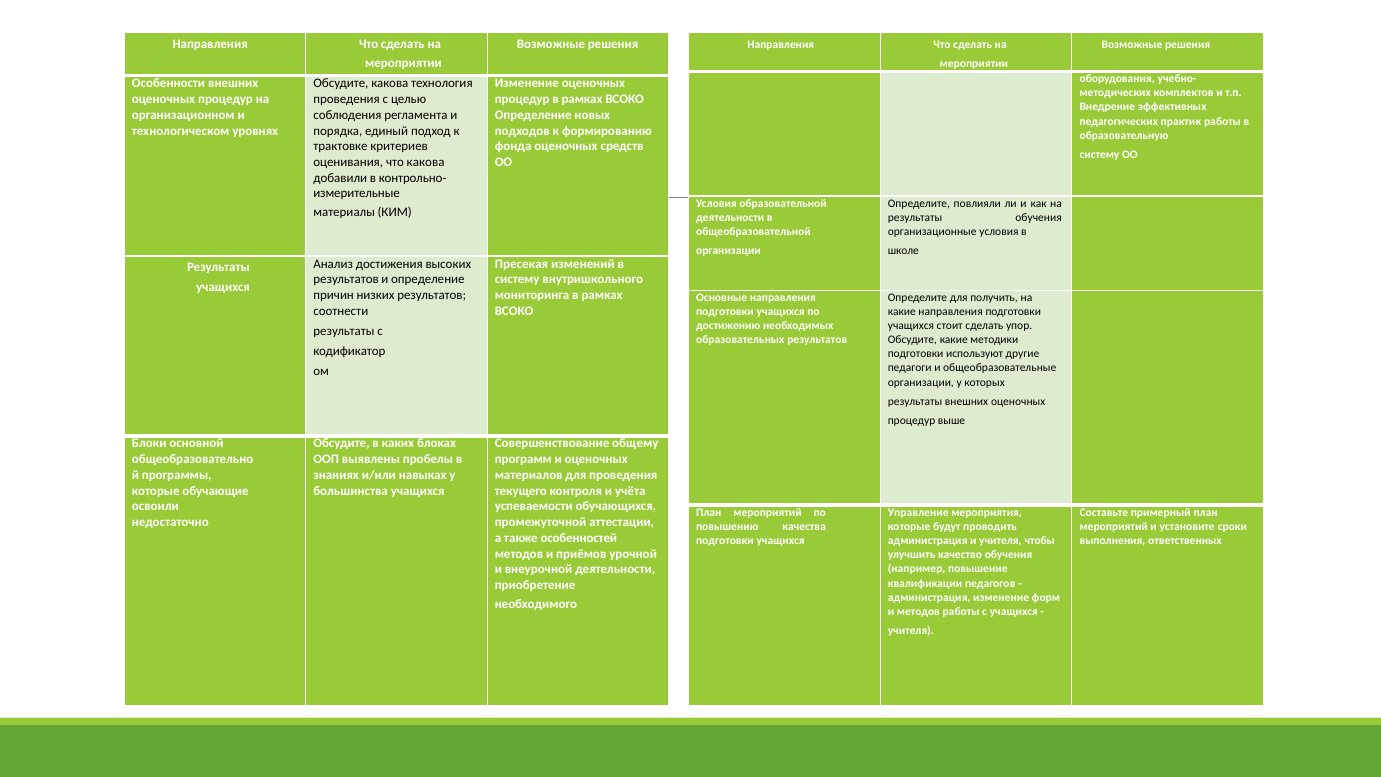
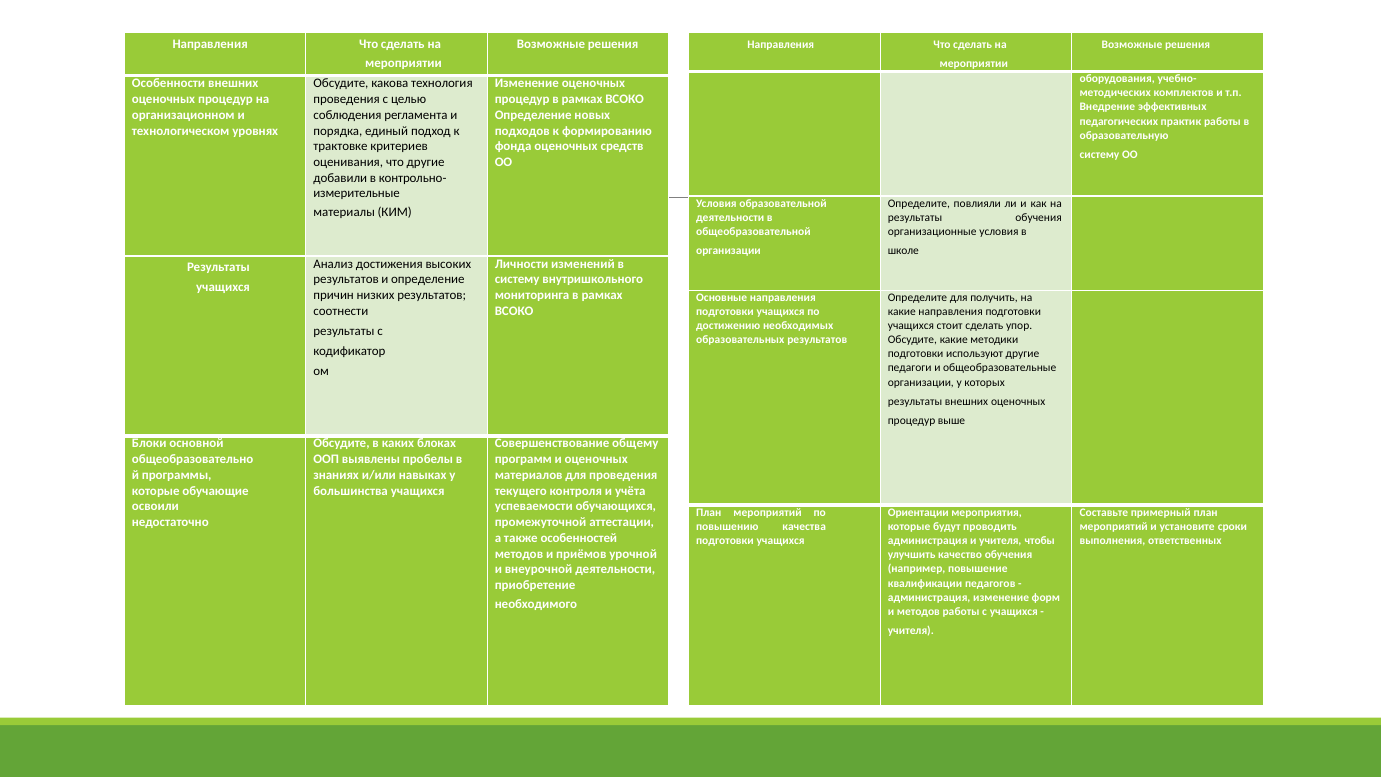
что какова: какова -> другие (426, 162)
Пресекая: Пресекая -> Личности (522, 264)
Управление: Управление -> Ориентации (918, 512)
